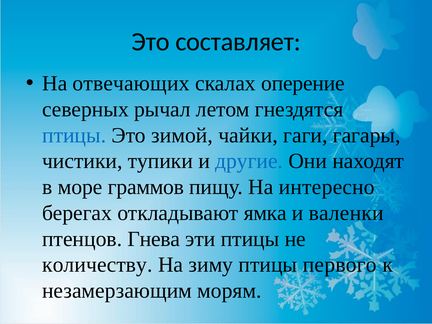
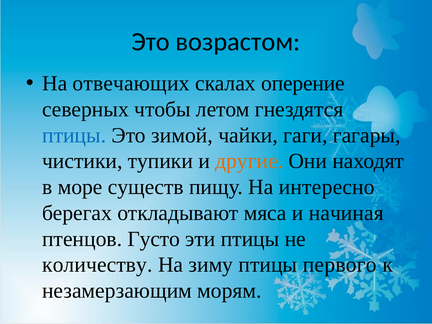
составляет: составляет -> возрастом (238, 42)
рычал: рычал -> чтобы (162, 109)
другие colour: blue -> orange (249, 161)
граммов: граммов -> существ (146, 187)
ямка: ямка -> мяса (265, 213)
валенки: валенки -> начиная (346, 213)
Гнева: Гнева -> Густо (154, 239)
